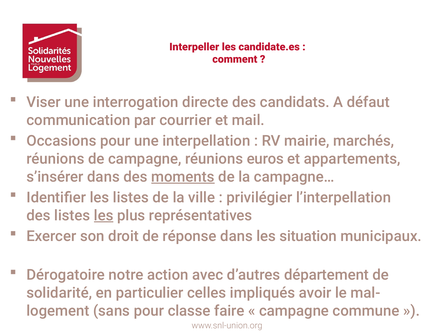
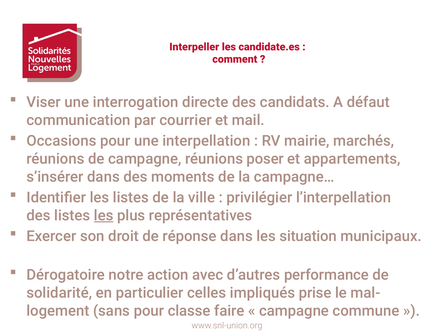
euros: euros -> poser (265, 159)
moments underline: present -> none (183, 177)
département: département -> performance (326, 275)
avoir: avoir -> prise (315, 293)
